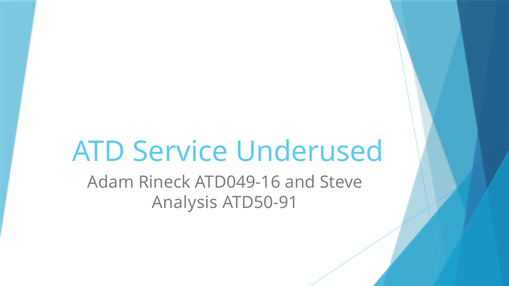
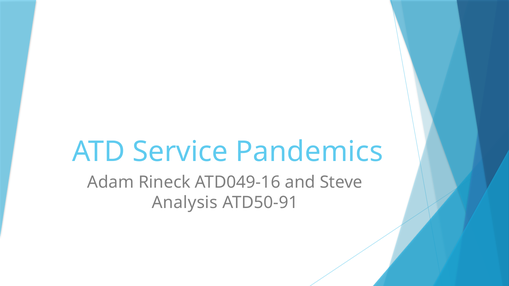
Underused: Underused -> Pandemics (309, 152)
